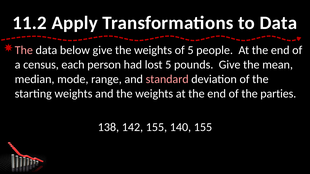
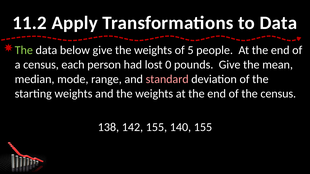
The colour: pink -> light green (24, 50)
lost 5: 5 -> 0 (168, 65)
the parties: parties -> census (278, 94)
